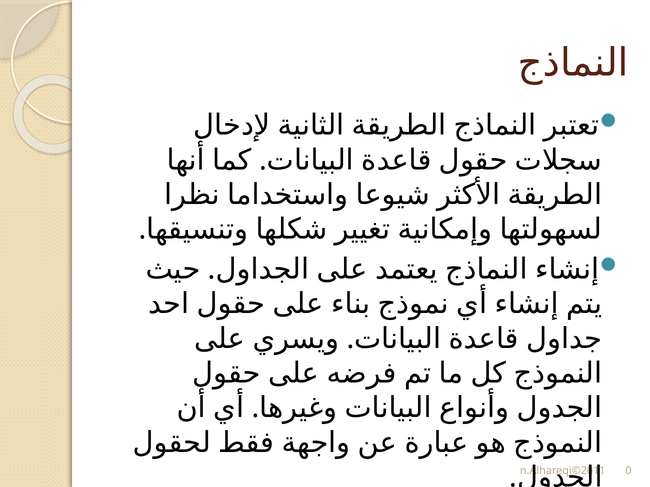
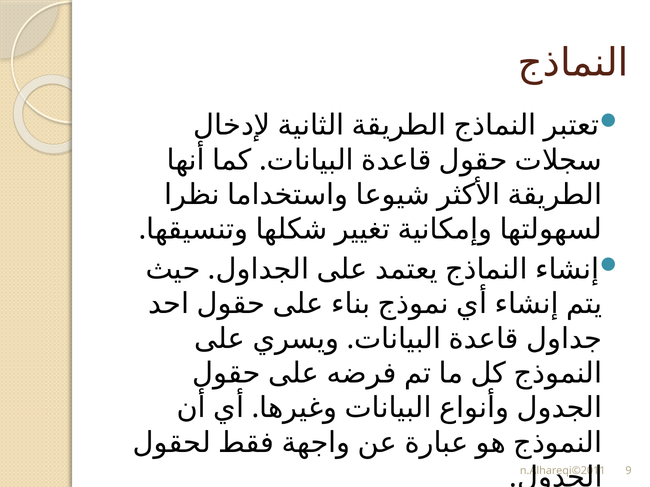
0: 0 -> 9 (629, 471)
